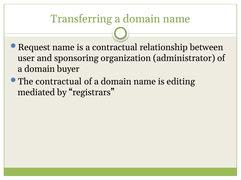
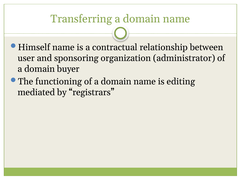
Request: Request -> Himself (34, 47)
The contractual: contractual -> functioning (59, 82)
